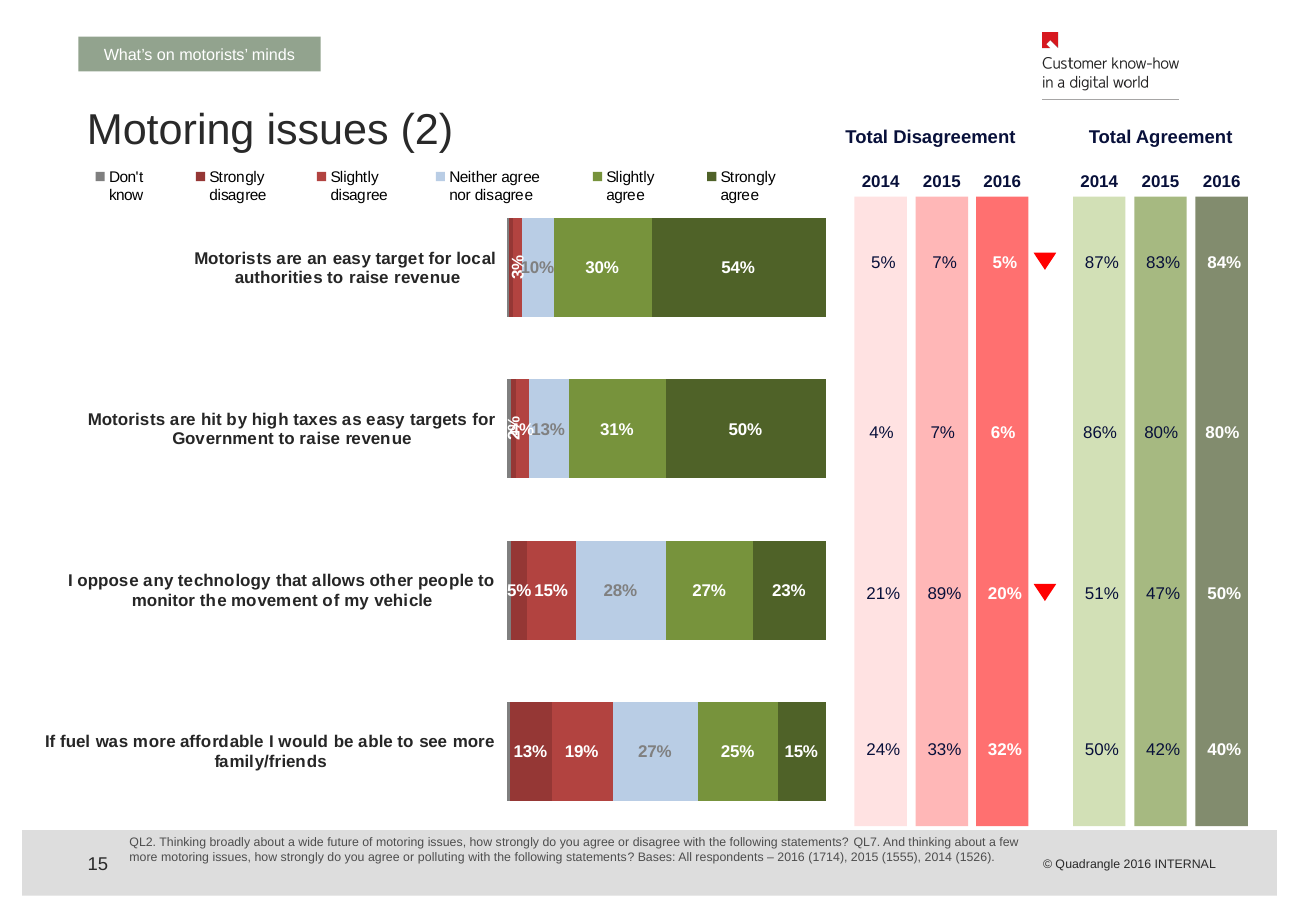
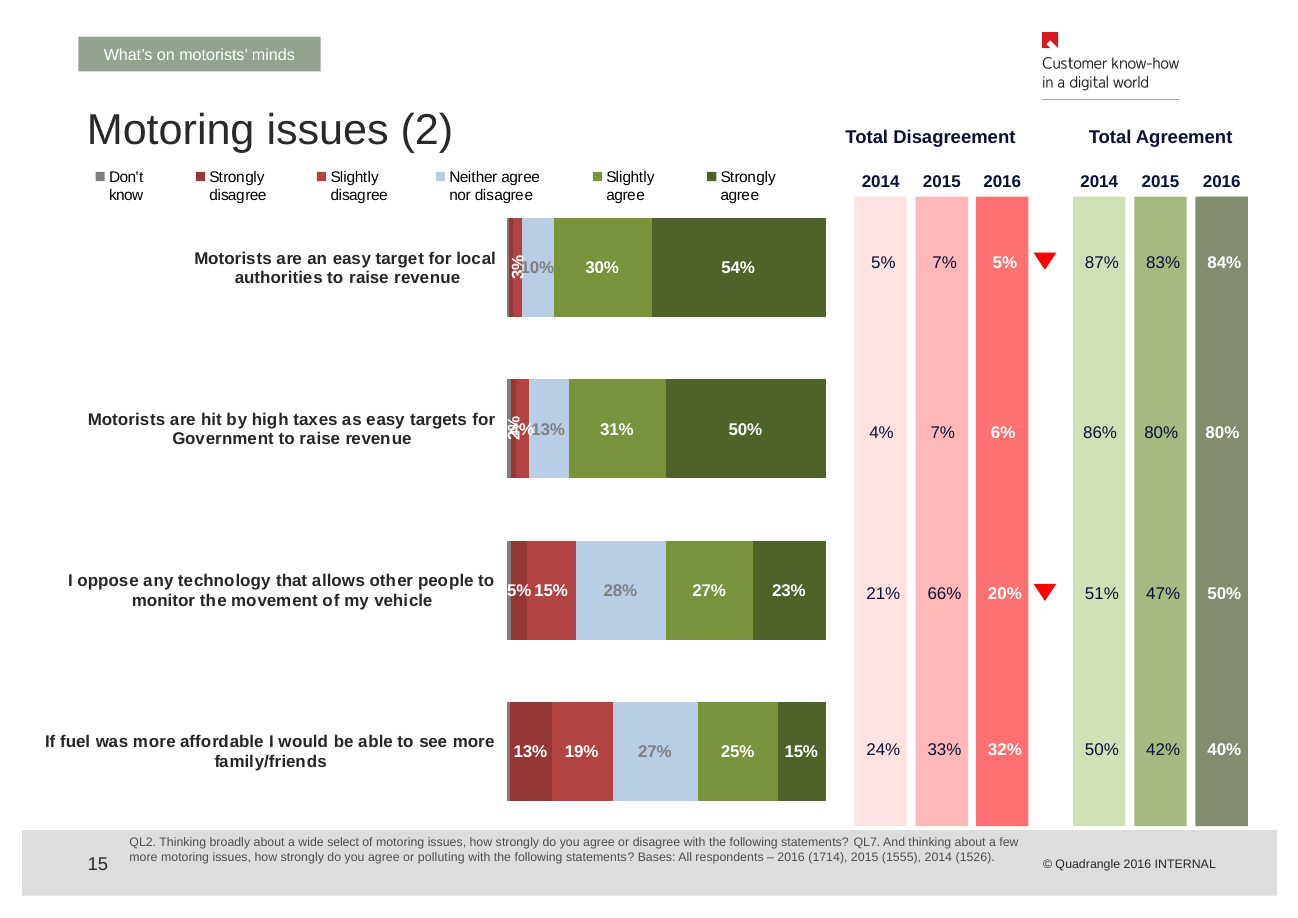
89%: 89% -> 66% (945, 594)
future: future -> select (343, 843)
